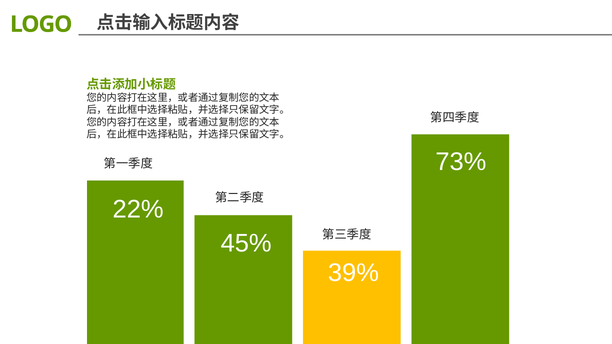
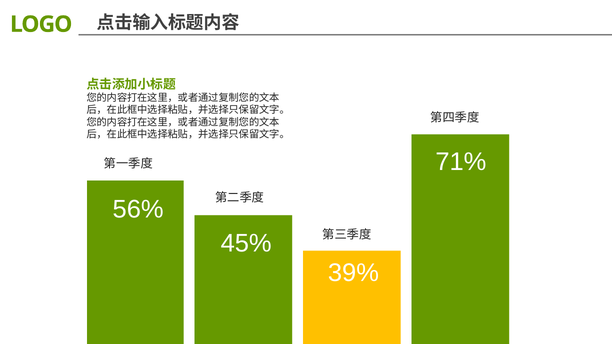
73%: 73% -> 71% (461, 162)
22%: 22% -> 56% (138, 210)
